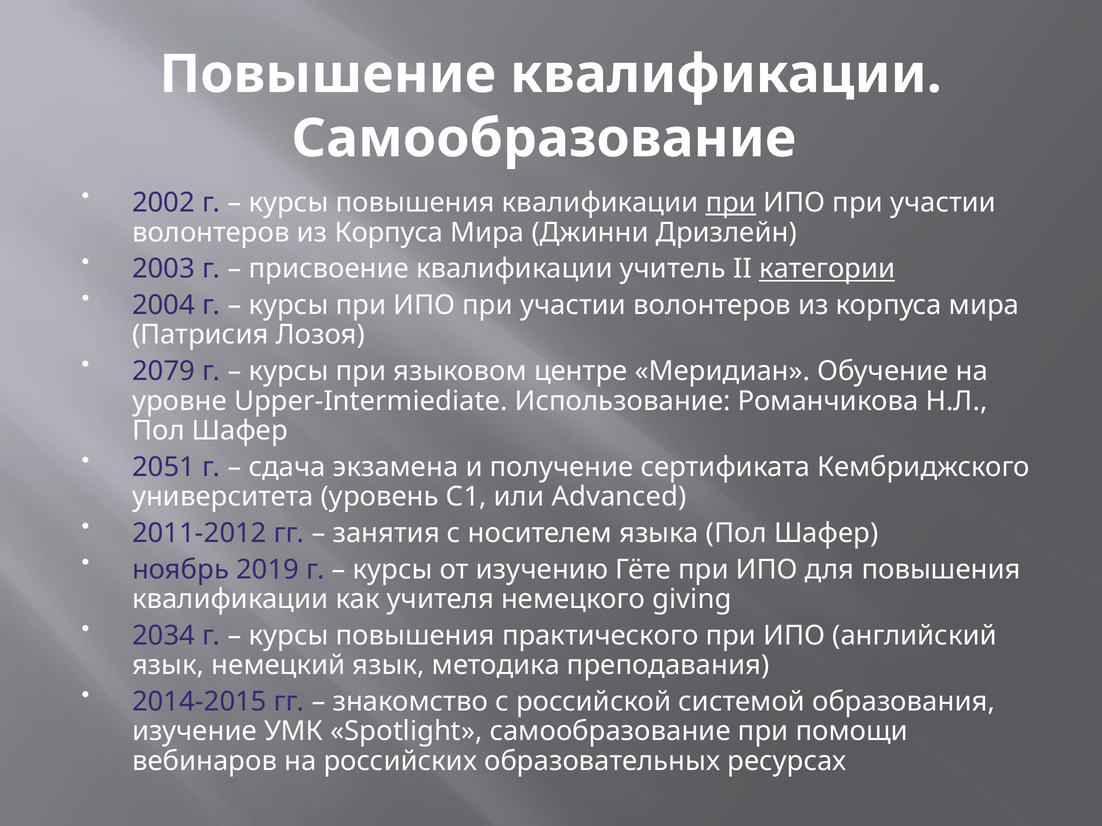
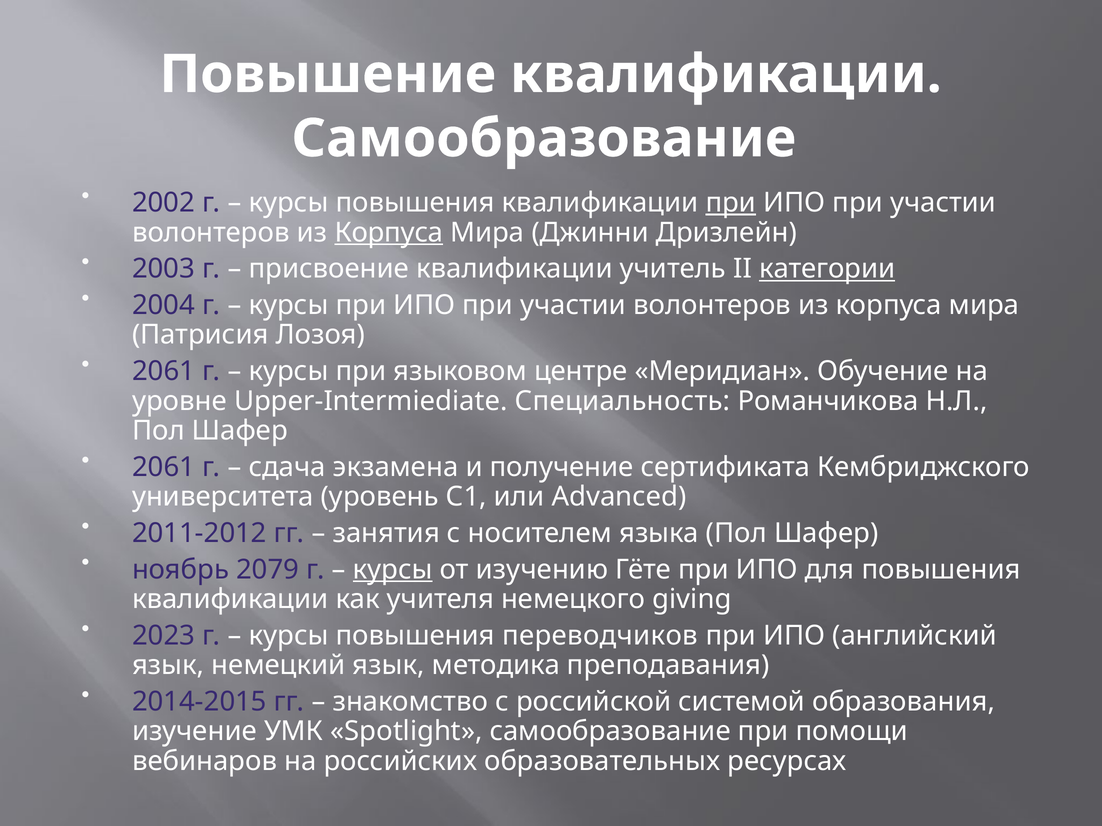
Корпуса underline: none -> present (389, 233)
2079: 2079 -> 2061 (164, 371)
Использование: Использование -> Специальность (623, 401)
2051: 2051 -> 2061 (164, 467)
2019: 2019 -> 2079 (268, 570)
курсы underline: none -> present (393, 570)
2034: 2034 -> 2023 (164, 636)
практического: практического -> переводчиков (600, 636)
